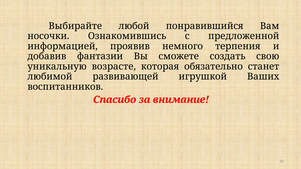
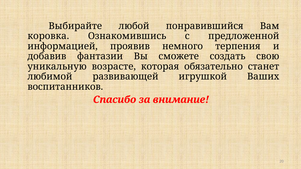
носочки: носочки -> коровка (48, 36)
